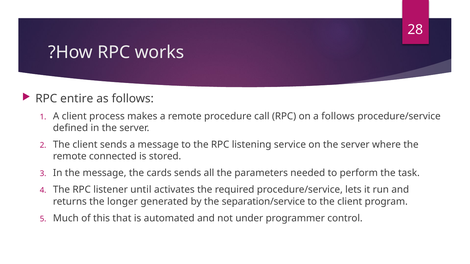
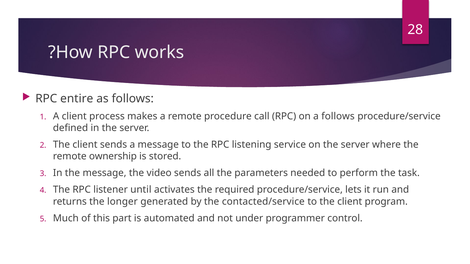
connected: connected -> ownership (113, 157)
cards: cards -> video (159, 173)
separation/service: separation/service -> contacted/service (263, 202)
that: that -> part (122, 218)
